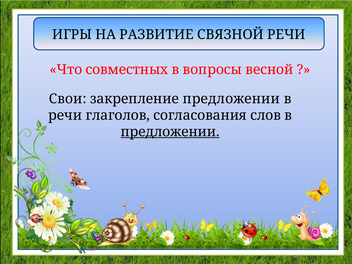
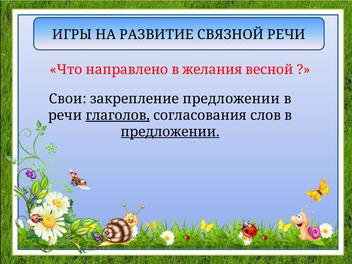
совместных: совместных -> направлено (127, 70)
вопросы: вопросы -> желания (212, 70)
глаголов underline: none -> present (118, 115)
